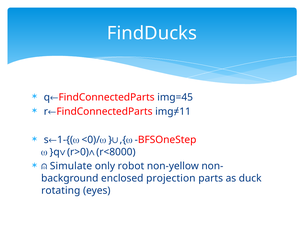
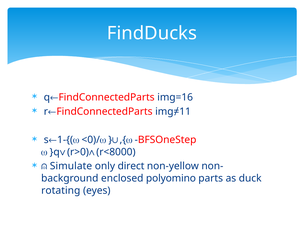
img=45: img=45 -> img=16 (175, 97)
robot: robot -> direct (131, 166)
projection: projection -> polyomino (171, 178)
